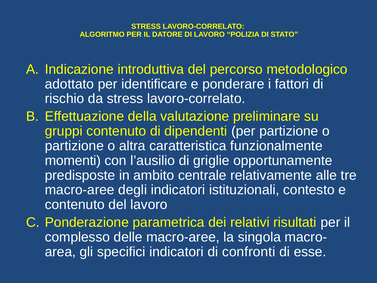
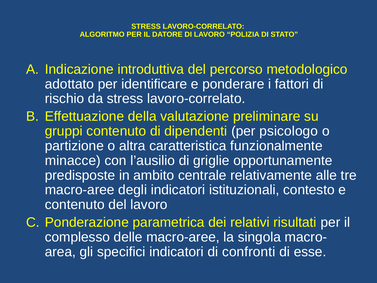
per partizione: partizione -> psicologo (289, 131)
momenti: momenti -> minacce (73, 160)
